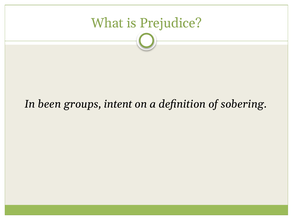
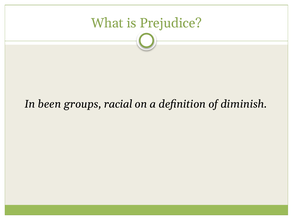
intent: intent -> racial (118, 104)
sobering: sobering -> diminish (244, 104)
